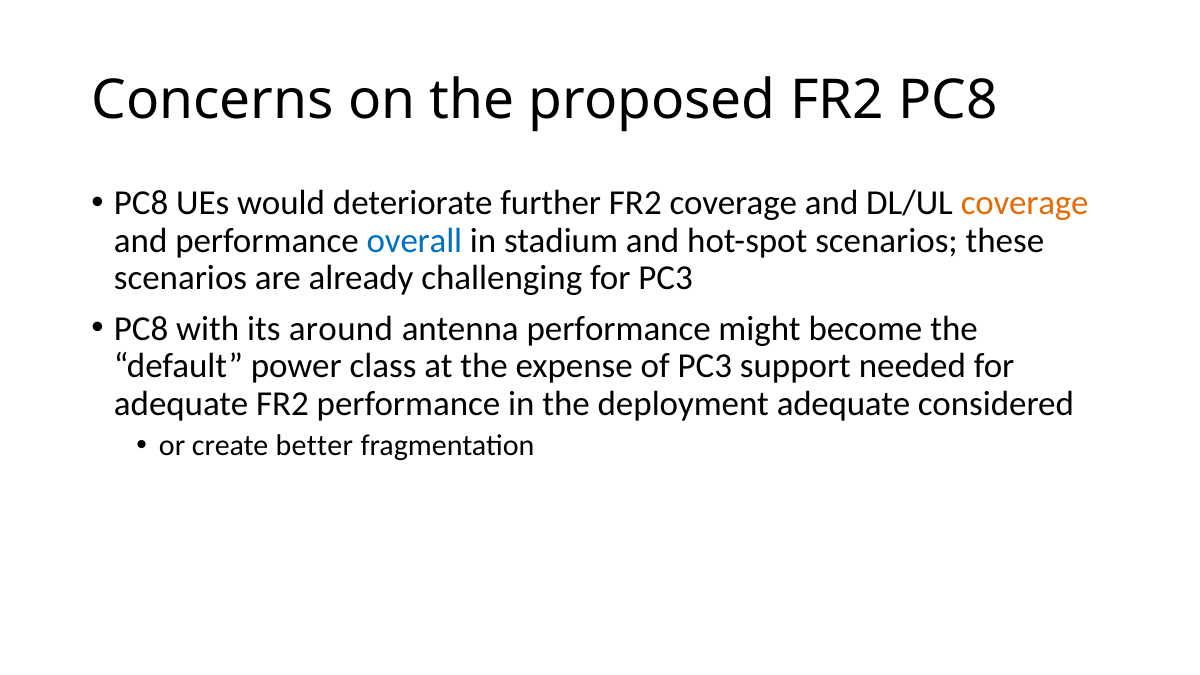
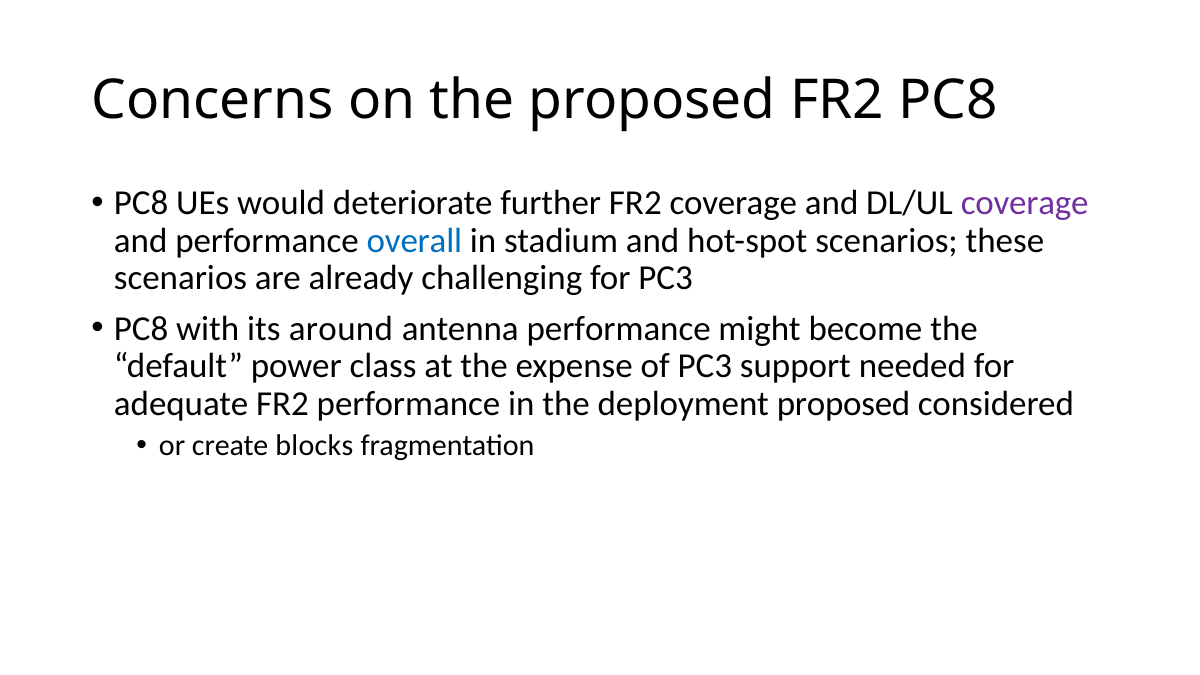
coverage colour: orange -> purple (1025, 203)
deployment adequate: adequate -> proposed (844, 404)
better: better -> blocks (314, 445)
